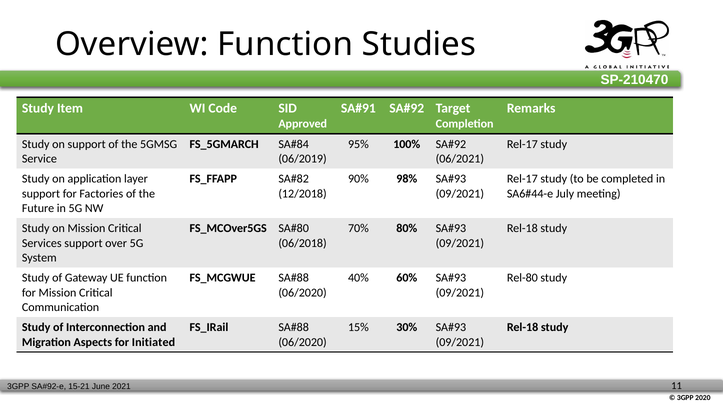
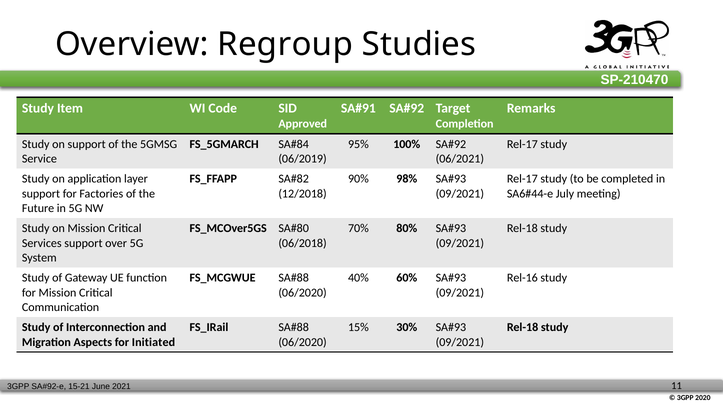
Overview Function: Function -> Regroup (285, 45)
Rel-80: Rel-80 -> Rel-16 (522, 278)
